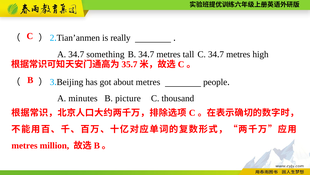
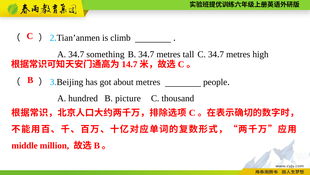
really: really -> climb (121, 38)
35.7: 35.7 -> 14.7 (130, 64)
minutes: minutes -> hundred (83, 98)
metres: metres -> middle (25, 145)
